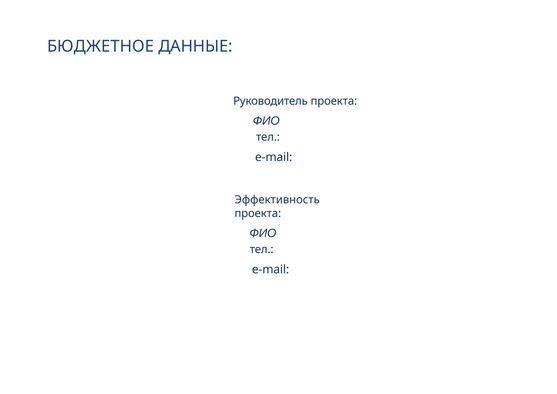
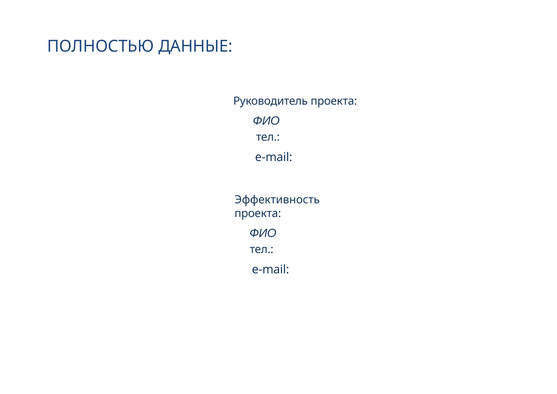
БЮДЖЕТНОЕ: БЮДЖЕТНОЕ -> ПОЛНОСТЬЮ (101, 46)
